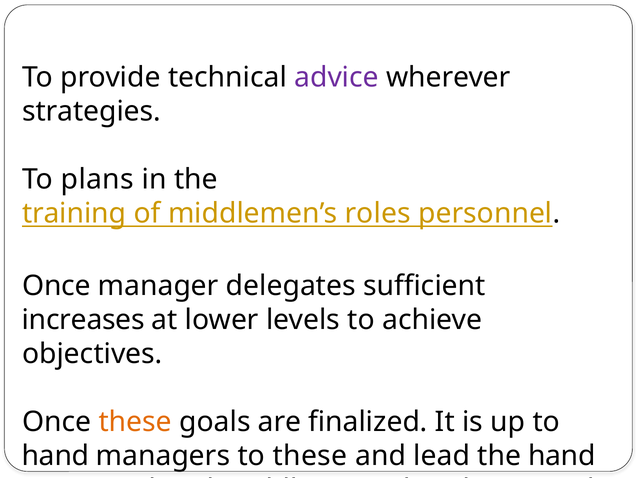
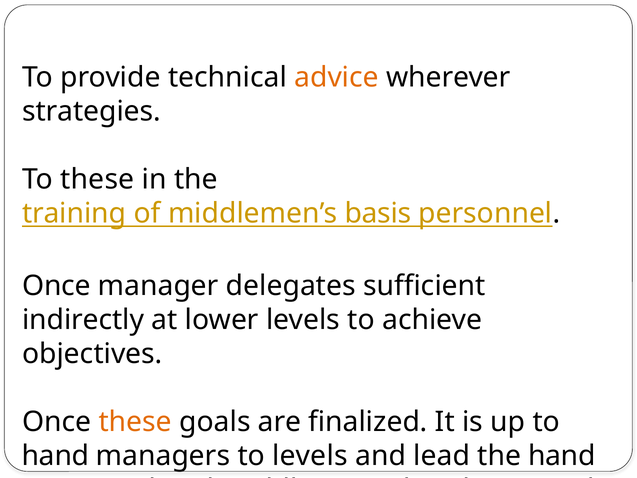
advice colour: purple -> orange (337, 77)
To plans: plans -> these (97, 179)
middlemen’s roles: roles -> basis (378, 213)
increases: increases -> indirectly (83, 320)
to these: these -> levels (310, 456)
